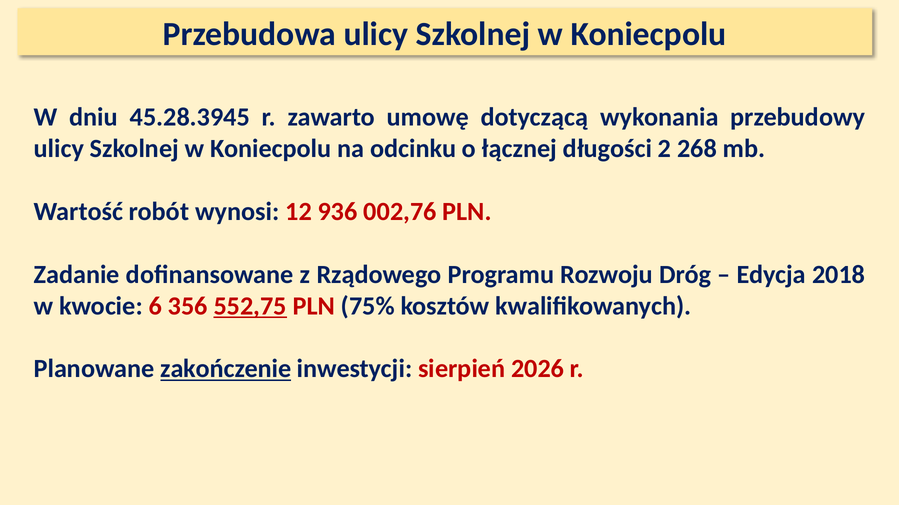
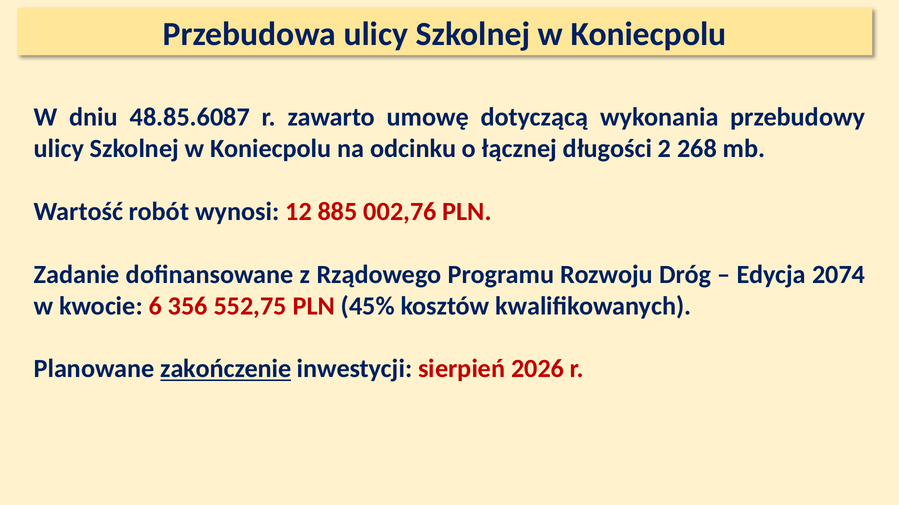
45.28.3945: 45.28.3945 -> 48.85.6087 (190, 117)
936: 936 -> 885 (338, 212)
2018: 2018 -> 2074 (839, 275)
552,75 underline: present -> none (250, 306)
75%: 75% -> 45% (368, 306)
